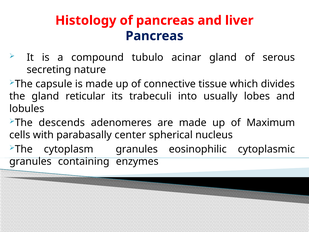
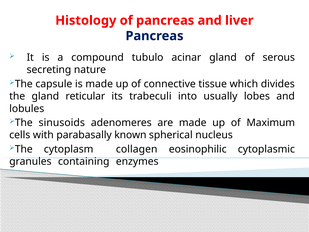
descends: descends -> sinusoids (62, 123)
center: center -> known (130, 135)
cytoplasm granules: granules -> collagen (137, 149)
